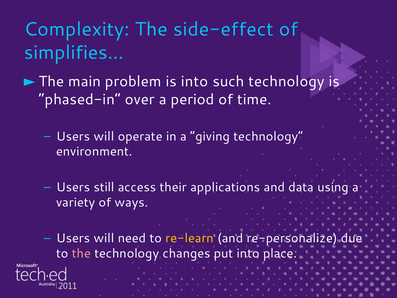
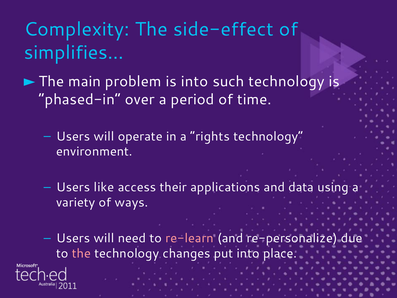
giving: giving -> rights (210, 136)
still: still -> like (104, 187)
re-learn colour: yellow -> pink (190, 238)
